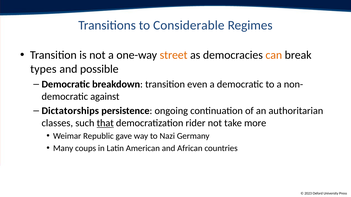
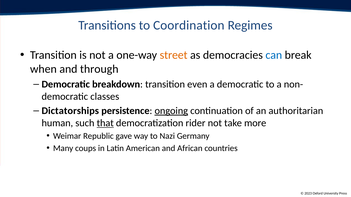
Considerable: Considerable -> Coordination (189, 25)
can colour: orange -> blue (274, 55)
types: types -> when (43, 69)
possible: possible -> through (99, 69)
against: against -> classes (105, 97)
ongoing underline: none -> present (171, 111)
classes: classes -> human (57, 123)
